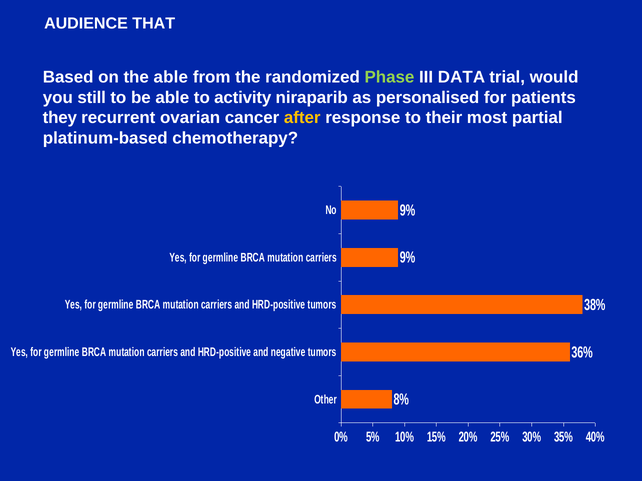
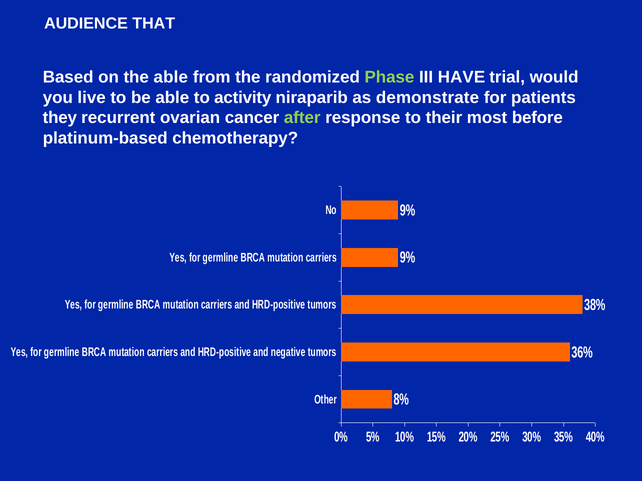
DATA: DATA -> HAVE (461, 77)
still: still -> live (92, 98)
personalised: personalised -> demonstrate (428, 98)
after colour: yellow -> light green (302, 118)
partial: partial -> before (537, 118)
